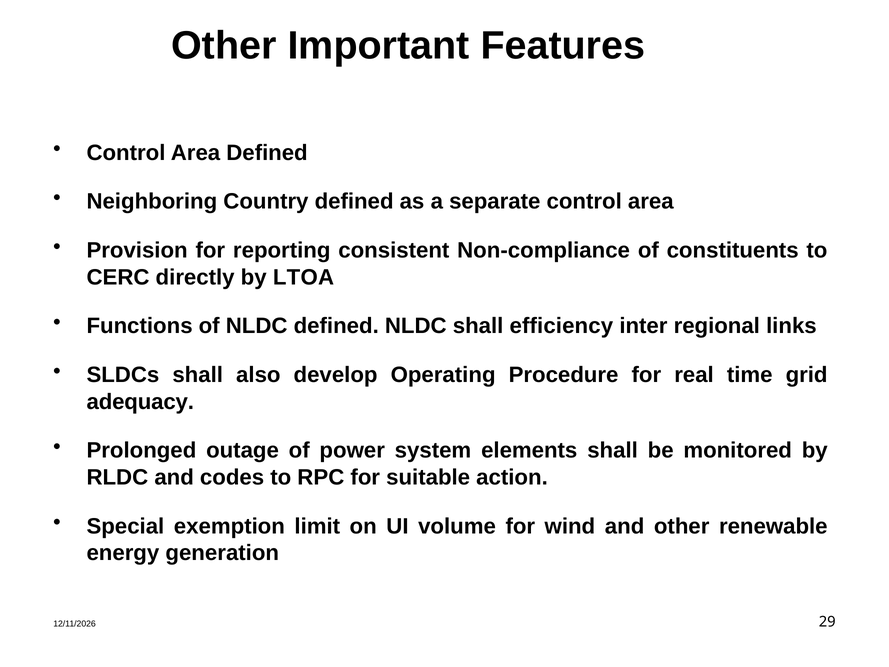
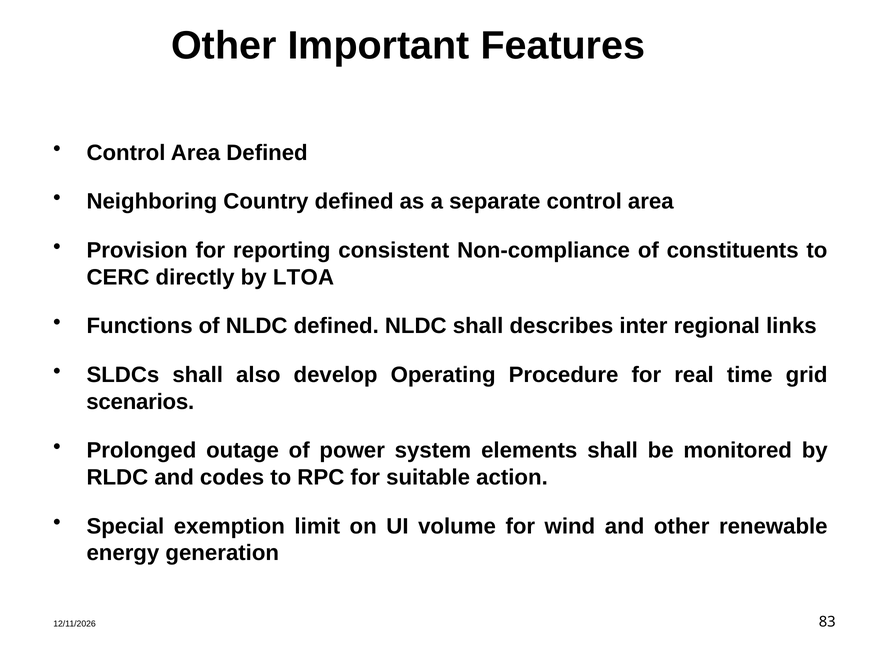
efficiency: efficiency -> describes (561, 326)
adequacy: adequacy -> scenarios (140, 402)
29: 29 -> 83 (827, 622)
